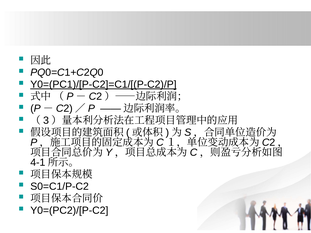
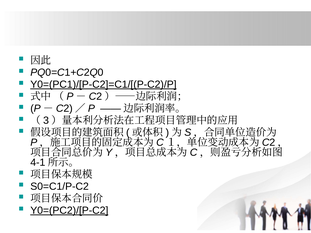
Y0=(PC2)/[P-C2 underline: none -> present (69, 211)
